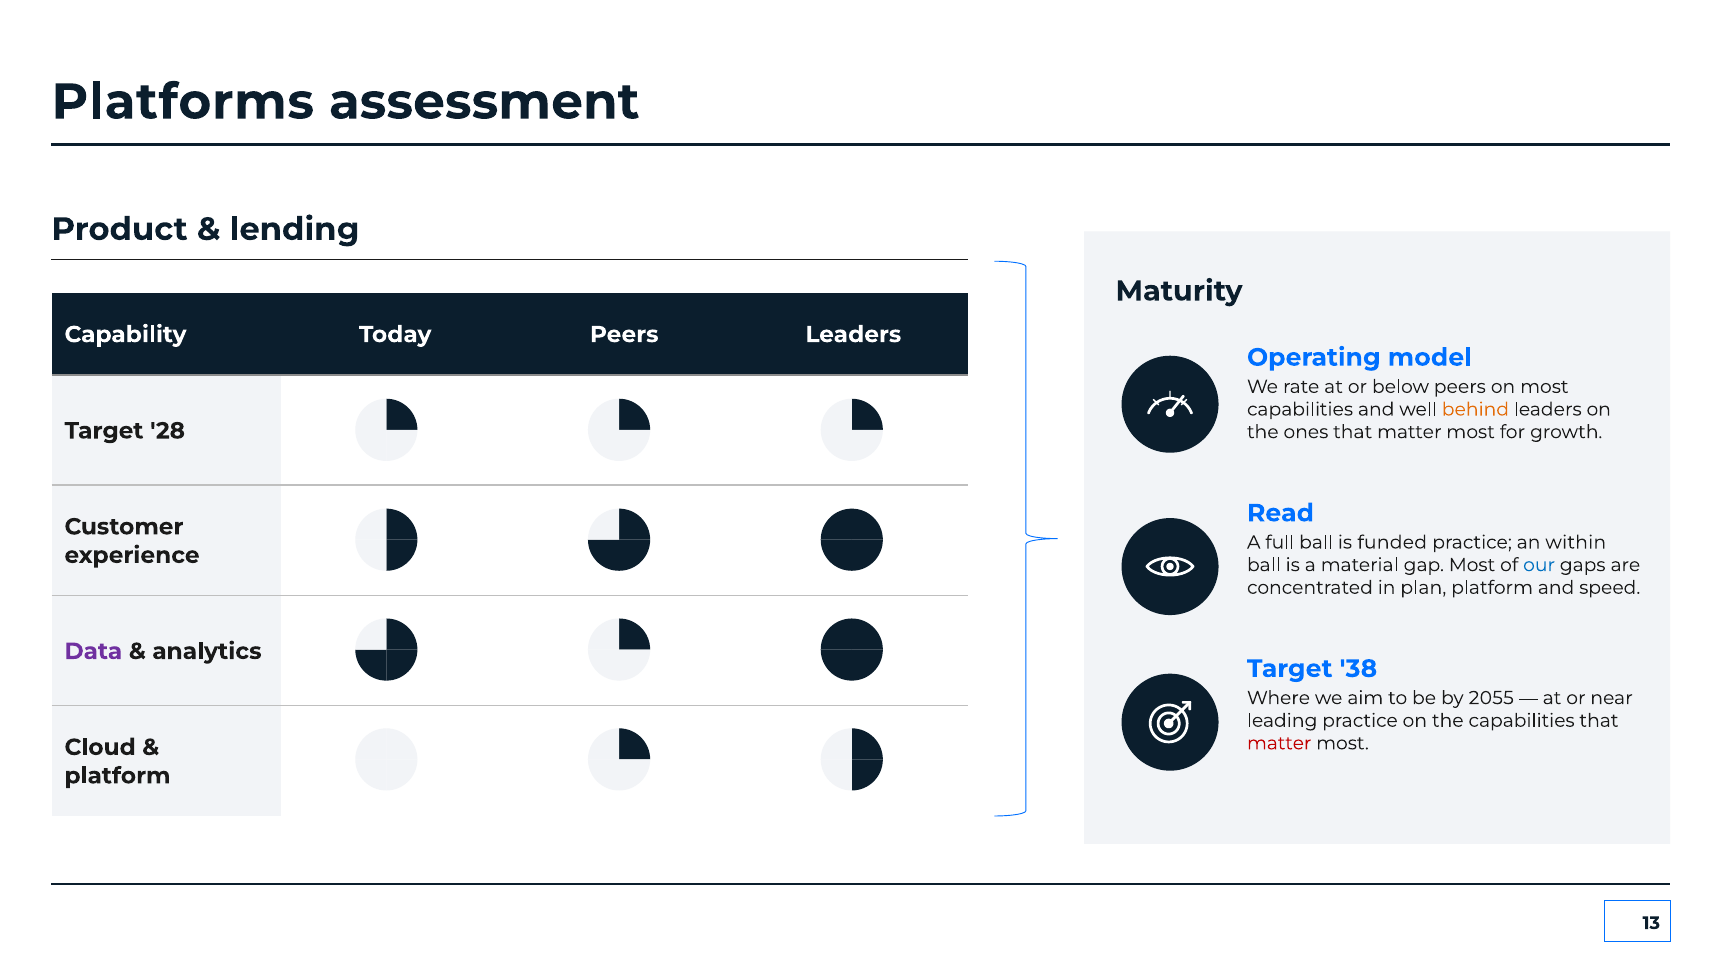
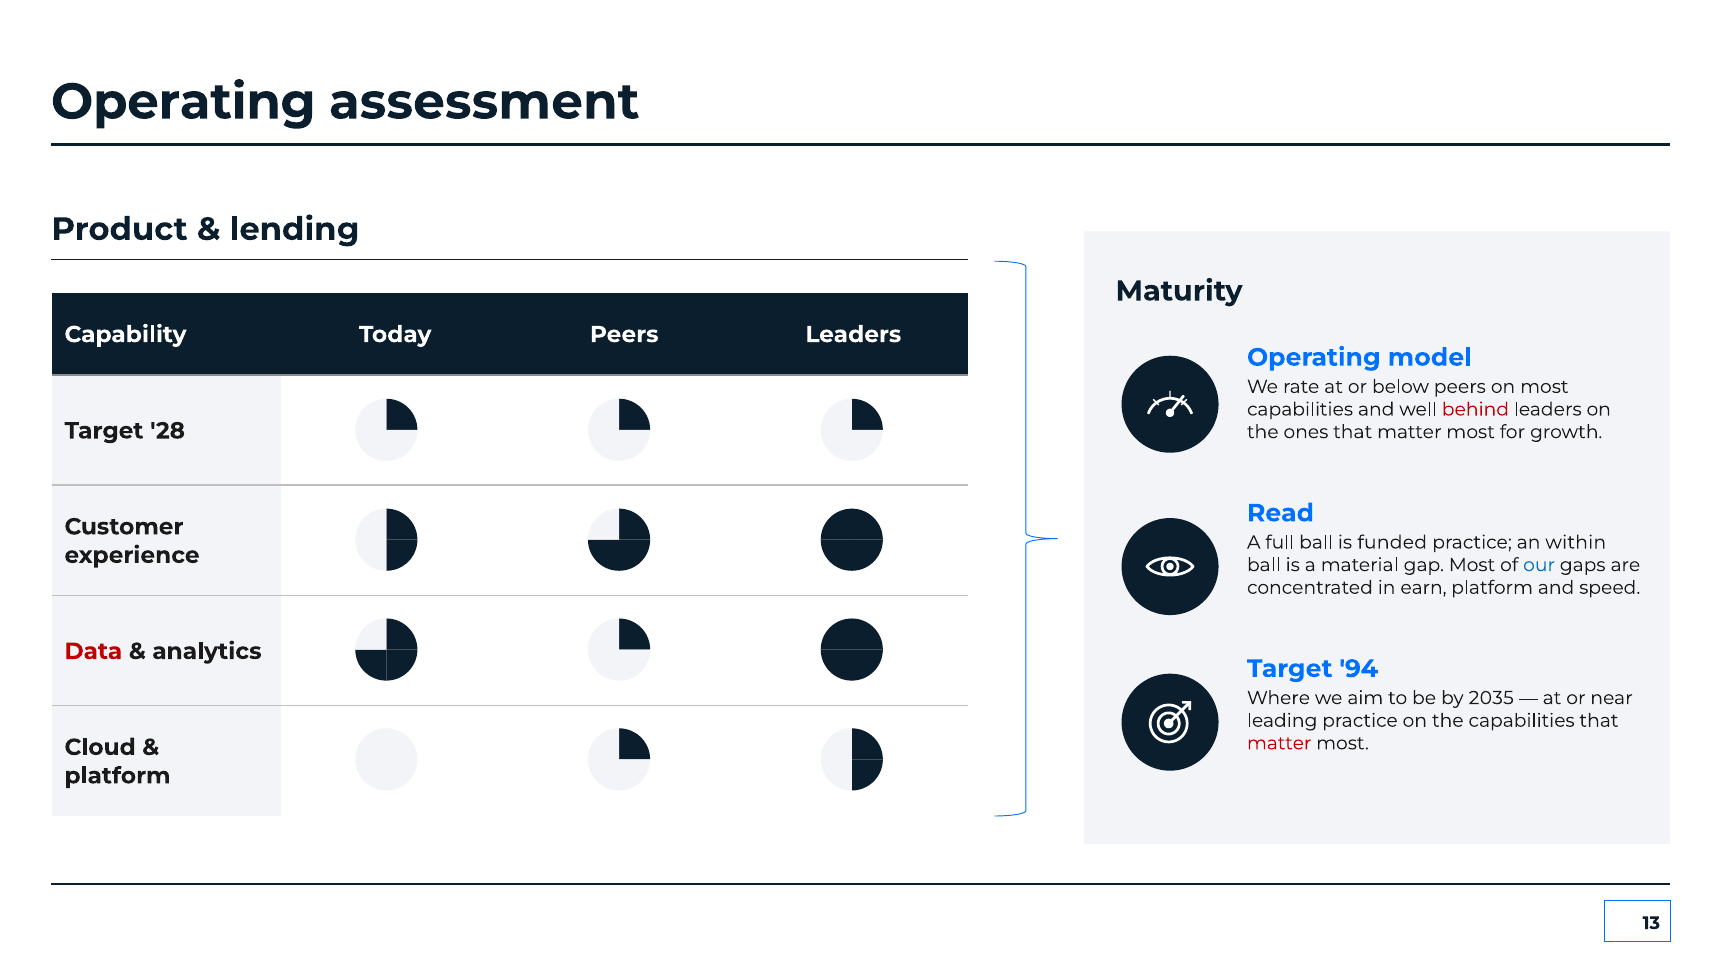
Platforms: Platforms -> Operating (183, 102)
behind colour: orange -> red (1475, 409)
plan: plan -> earn (1423, 588)
Data colour: purple -> red (93, 651)
38: 38 -> 94 (1359, 669)
2055: 2055 -> 2035 (1491, 698)
